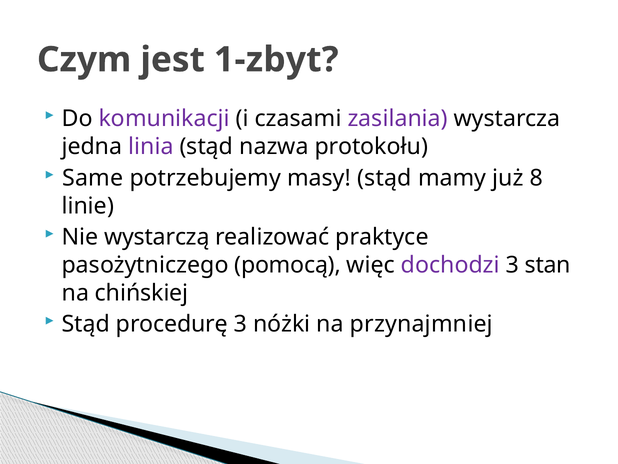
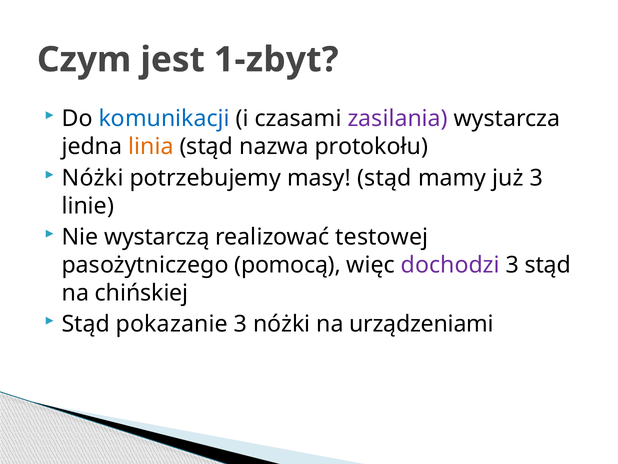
komunikacji colour: purple -> blue (164, 119)
linia colour: purple -> orange (151, 147)
Same: Same -> Nóżki (93, 178)
już 8: 8 -> 3 (536, 178)
praktyce: praktyce -> testowej (382, 237)
3 stan: stan -> stąd (548, 265)
procedurę: procedurę -> pokazanie (172, 324)
przynajmniej: przynajmniej -> urządzeniami (422, 324)
